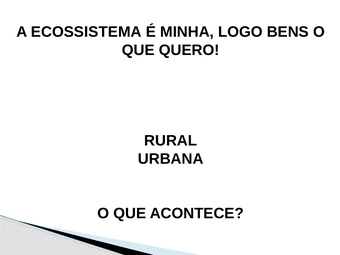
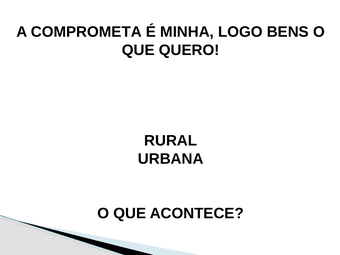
ECOSSISTEMA: ECOSSISTEMA -> COMPROMETA (86, 32)
